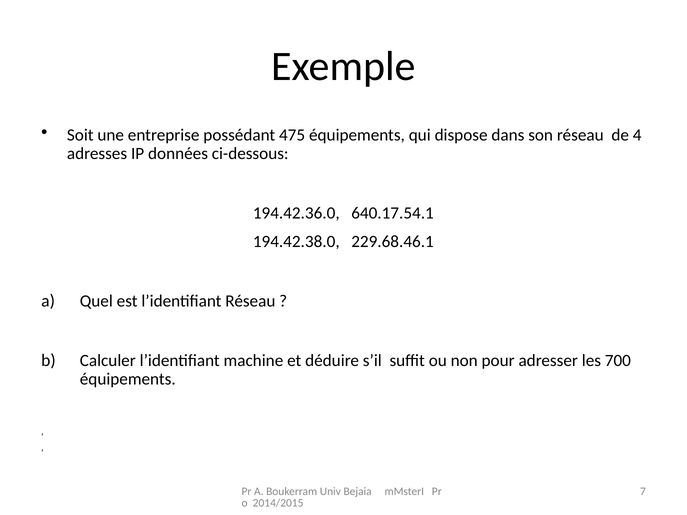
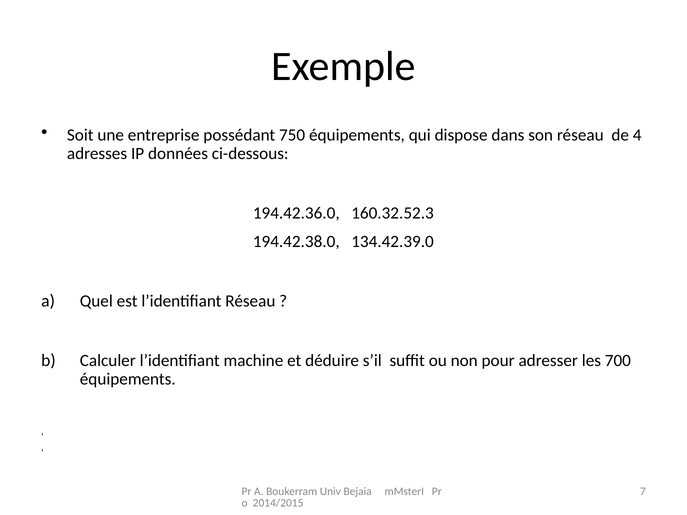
475: 475 -> 750 (292, 135)
640.17.54.1: 640.17.54.1 -> 160.32.52.3 (393, 213)
229.68.46.1: 229.68.46.1 -> 134.42.39.0 (393, 242)
